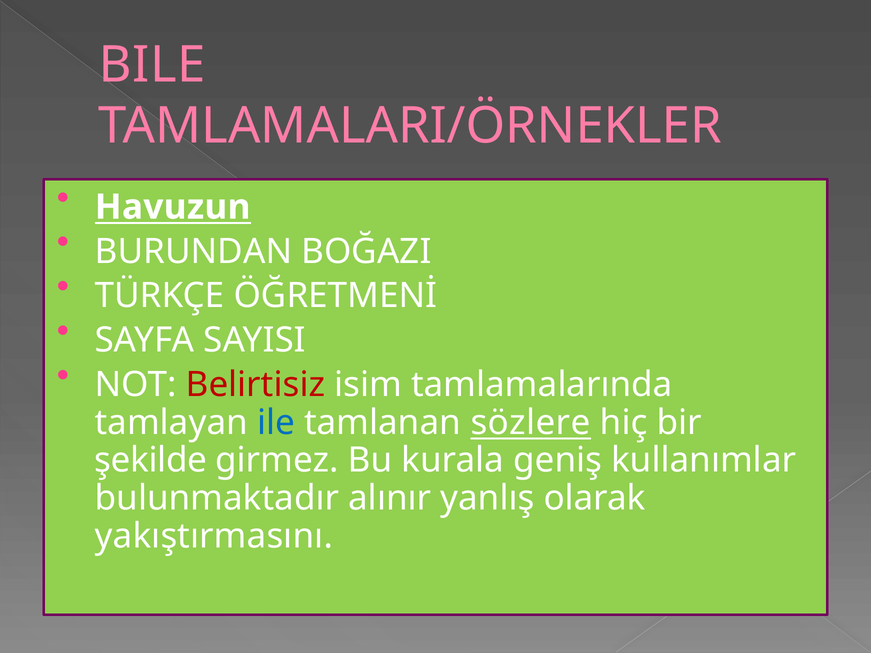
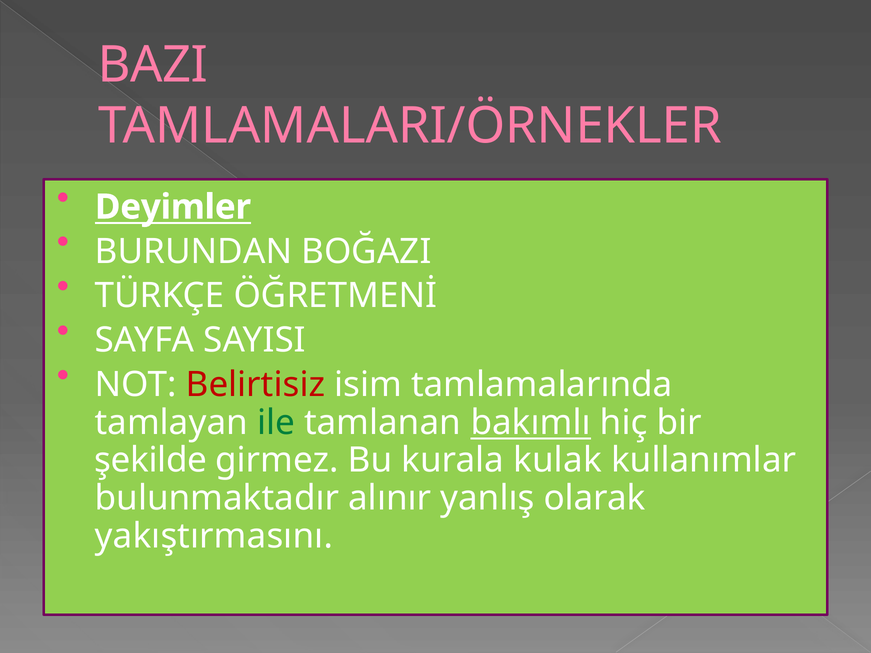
BILE: BILE -> BAZI (153, 65)
Havuzun: Havuzun -> Deyimler (173, 207)
ile colour: blue -> green (276, 423)
sözlere: sözlere -> bakımlı (531, 423)
geniş: geniş -> kulak (558, 461)
